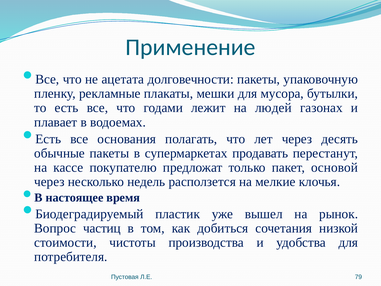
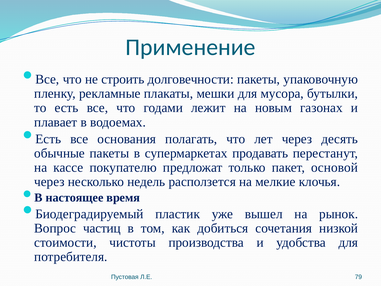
ацетата: ацетата -> строить (123, 79)
людей: людей -> новым (273, 108)
